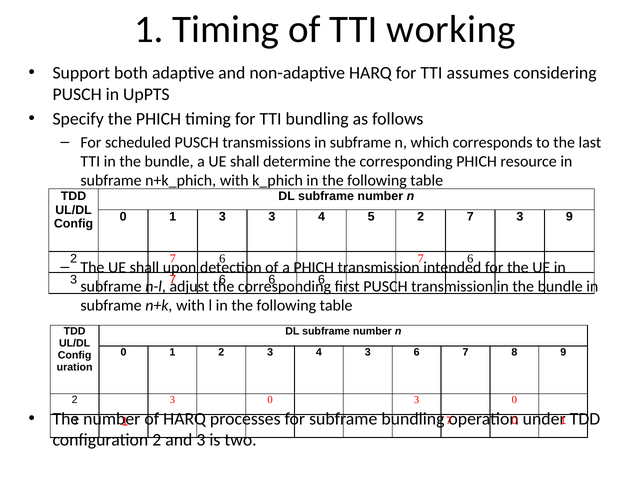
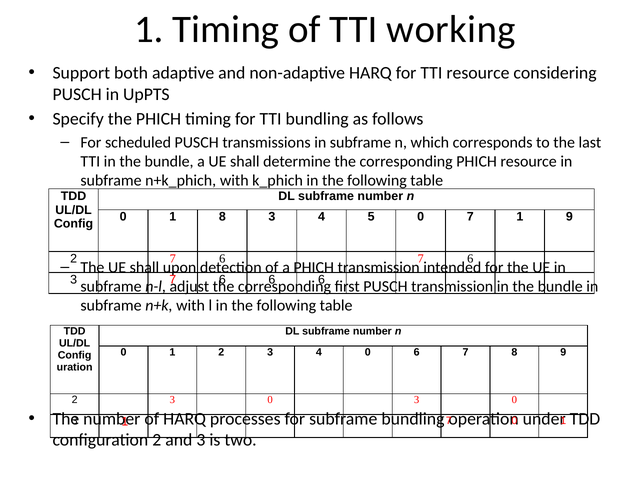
TTI assumes: assumes -> resource (478, 73)
1 3: 3 -> 8 (222, 217)
5 2: 2 -> 0 (421, 217)
7 3: 3 -> 1 (520, 217)
4 3: 3 -> 0 (368, 353)
